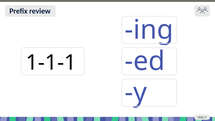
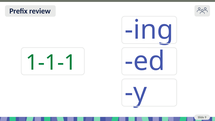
1-1-1 colour: black -> green (51, 63)
